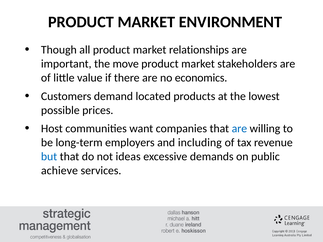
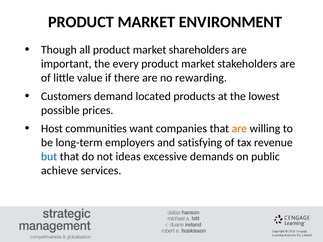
relationships: relationships -> shareholders (199, 50)
move: move -> every (126, 64)
economics: economics -> rewarding (201, 78)
are colour: blue -> orange (239, 129)
including: including -> satisfying (200, 143)
